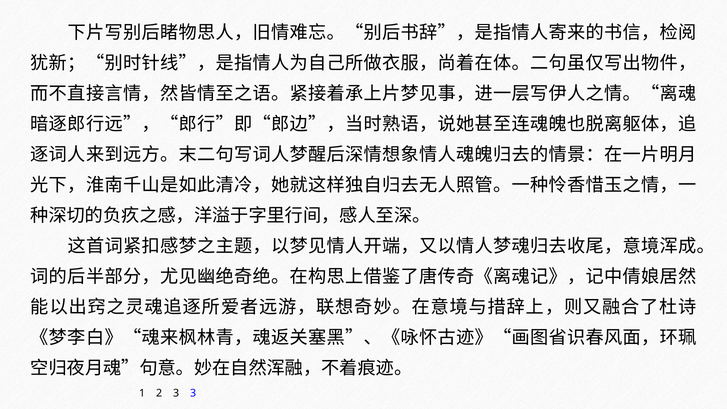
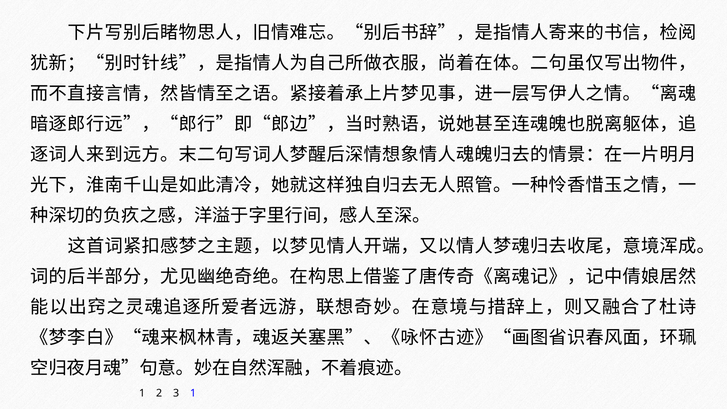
3 3: 3 -> 1 (193, 393)
